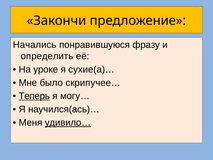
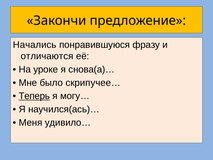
определить: определить -> отличаются (47, 56)
сухие(а)…: сухие(а)… -> снова(а)… (92, 69)
удивило… underline: present -> none (68, 122)
